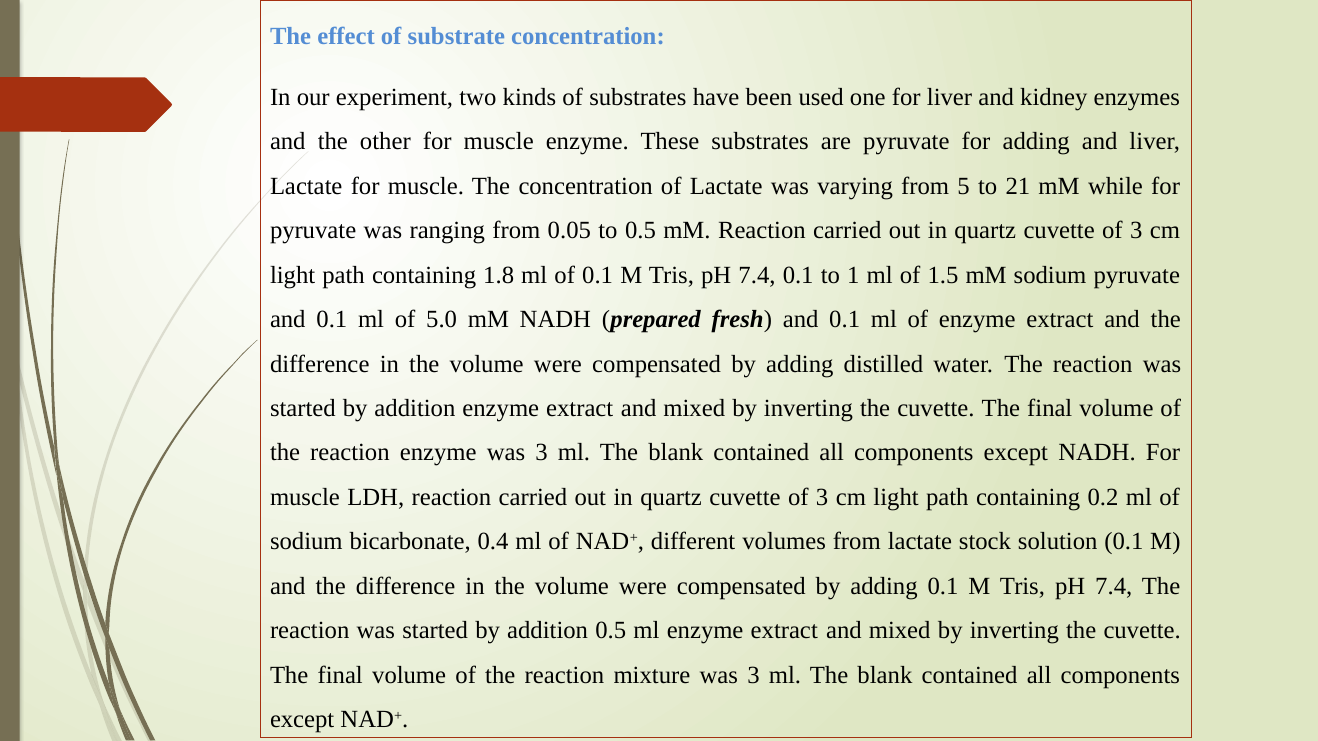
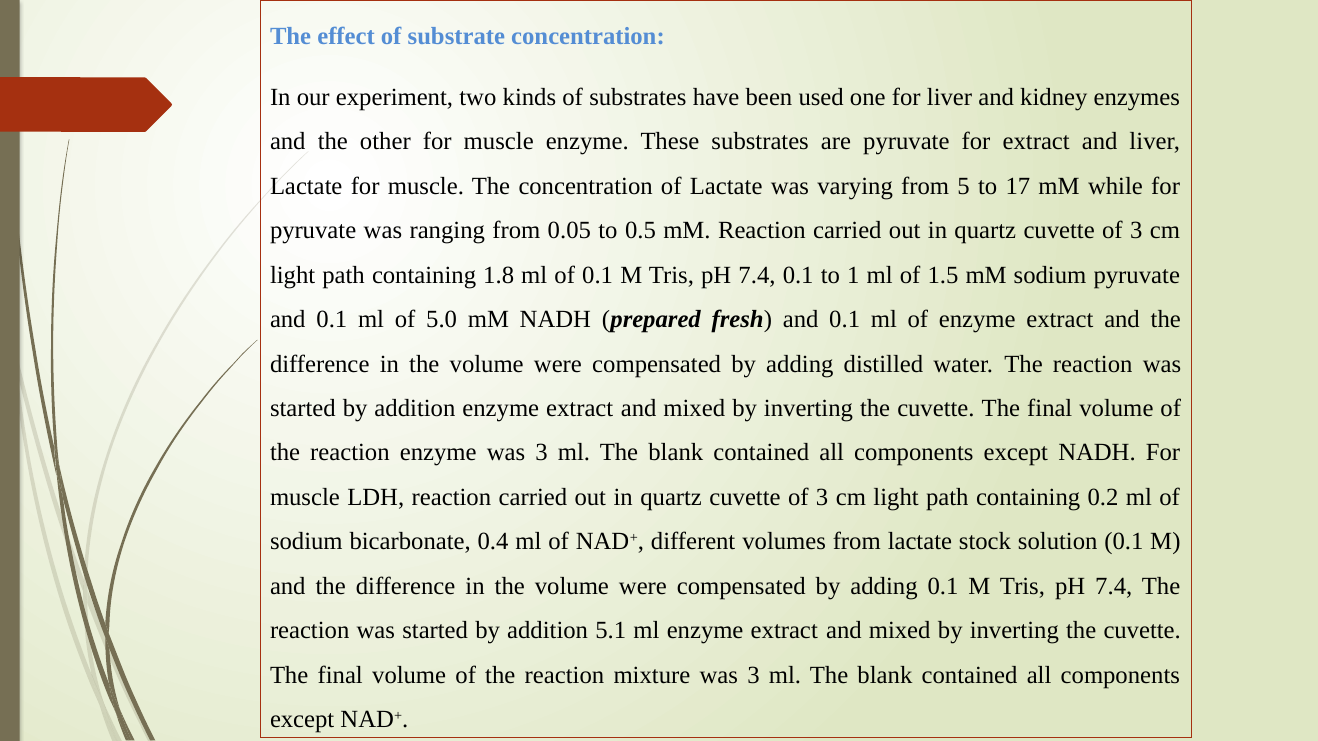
for adding: adding -> extract (1036, 142)
21: 21 -> 17 (1018, 186)
addition 0.5: 0.5 -> 5.1 (611, 631)
